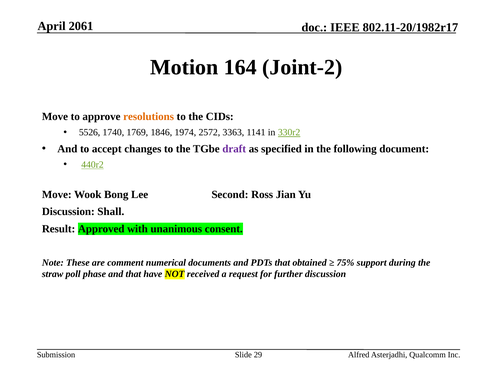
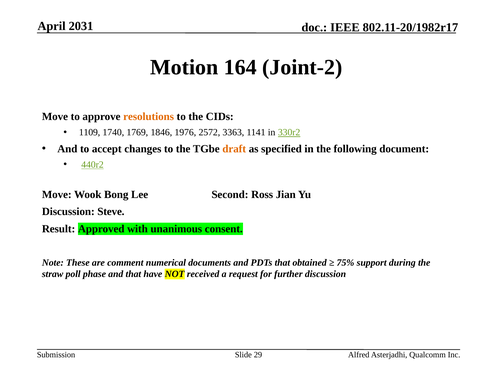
2061: 2061 -> 2031 (81, 26)
5526: 5526 -> 1109 (90, 132)
1974: 1974 -> 1976 (185, 132)
draft colour: purple -> orange (234, 149)
Shall: Shall -> Steve (111, 212)
